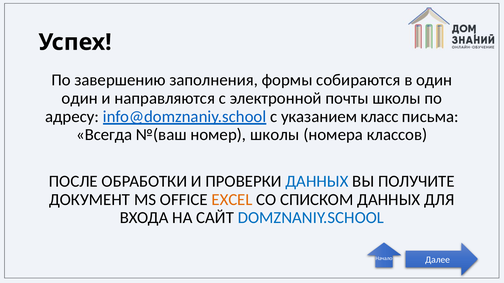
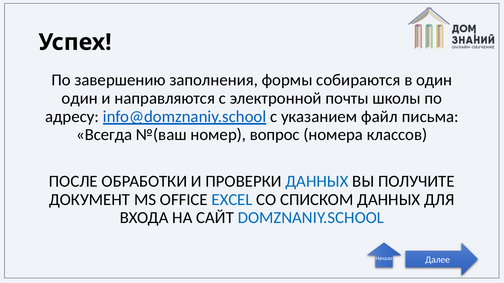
класс: класс -> файл (379, 117)
номер школы: школы -> вопрос (275, 135)
EXCEL colour: orange -> blue (232, 200)
